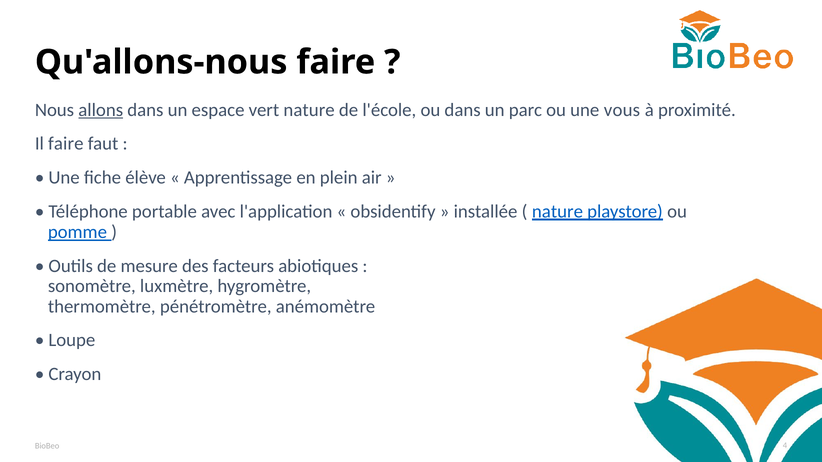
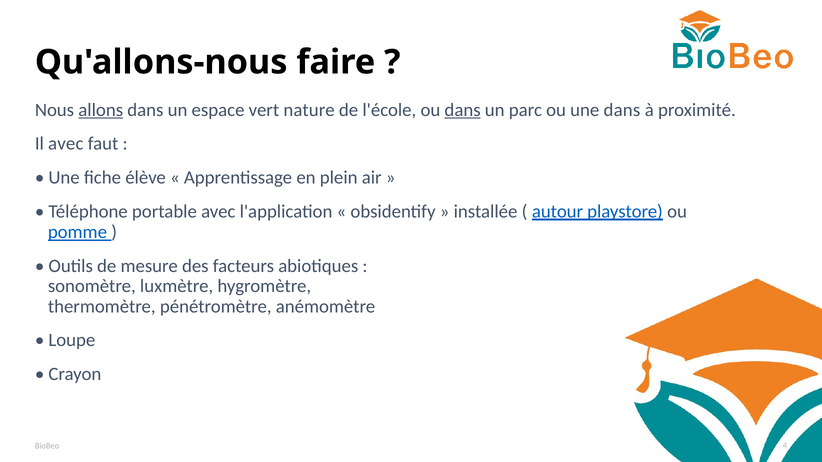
dans underline: none -> present (463, 110)
une vous: vous -> dans (622, 110)
Il faire: faire -> avec (66, 144)
nature: nature -> autour (558, 212)
